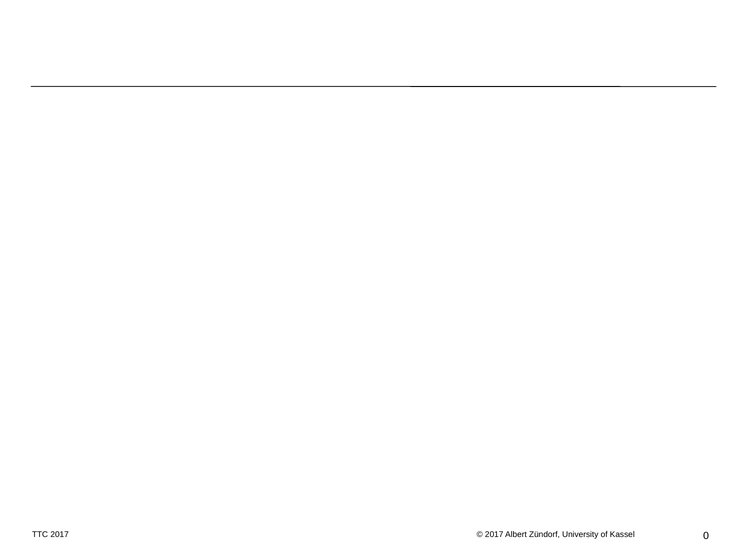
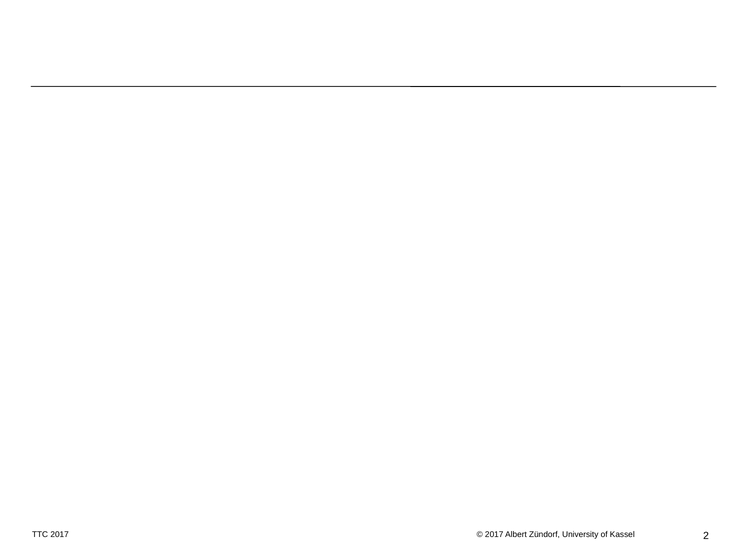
0: 0 -> 2 (706, 535)
